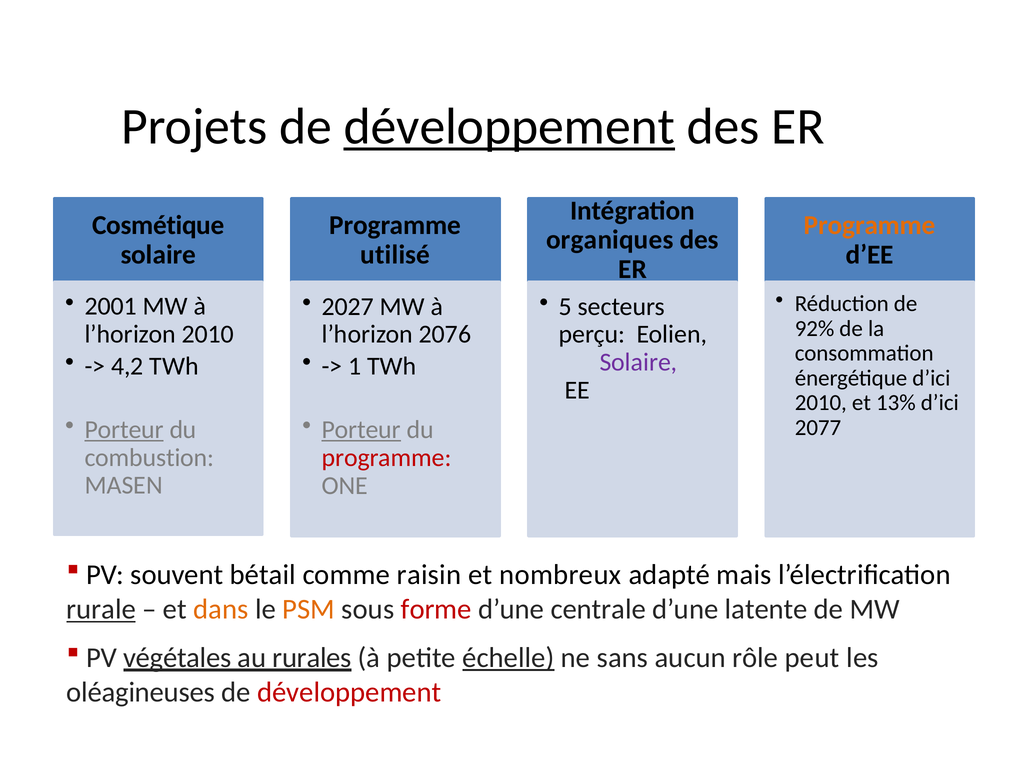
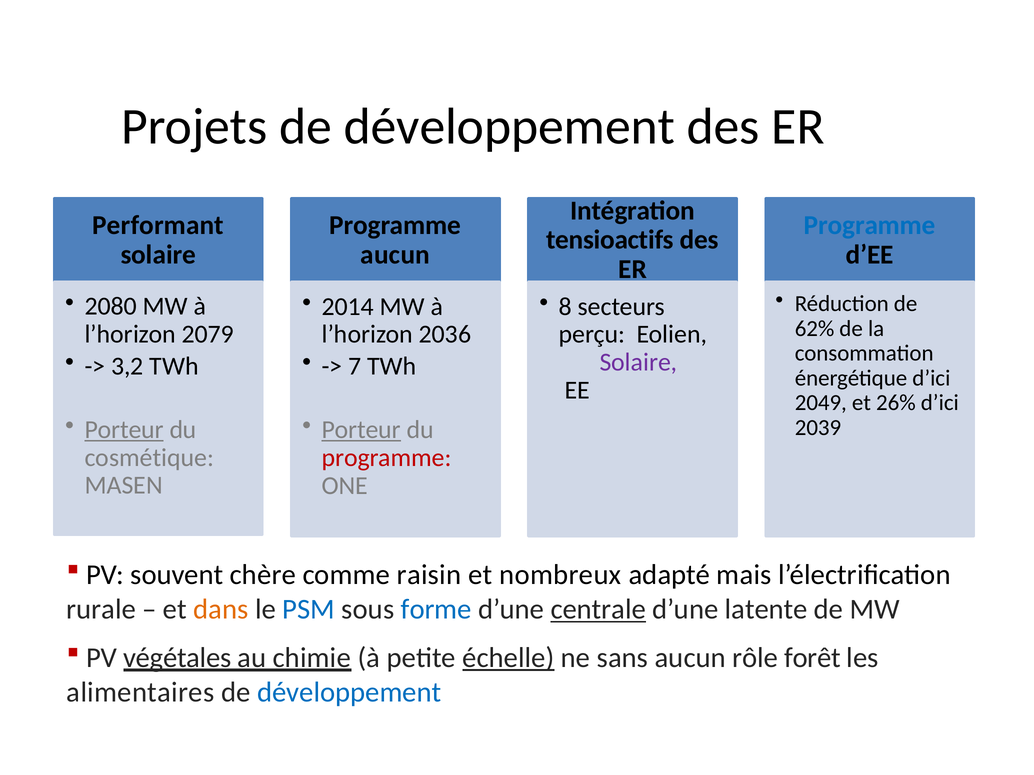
développement underline: present -> none (509, 127)
Cosmétique: Cosmétique -> Performant (158, 225)
Programme colour: orange -> blue (870, 225)
organiques: organiques -> tensioactifs (610, 240)
utilisé: utilisé -> aucun (395, 255)
2001: 2001 -> 2080 (111, 307)
2027: 2027 -> 2014 (348, 307)
5: 5 -> 8 (565, 307)
92%: 92% -> 62% (815, 329)
l’horizon 2010: 2010 -> 2079 (208, 335)
2076: 2076 -> 2036 (445, 335)
4,2: 4,2 -> 3,2 (127, 366)
1: 1 -> 7 (355, 366)
2010: 2010 -> 2049 (821, 403)
13%: 13% -> 26% (896, 403)
2077: 2077 -> 2039 (818, 428)
combustion: combustion -> cosmétique (149, 458)
bétail: bétail -> chère (263, 575)
rurale underline: present -> none (101, 610)
PSM colour: orange -> blue (309, 610)
forme colour: red -> blue (436, 610)
centrale underline: none -> present (598, 610)
rurales: rurales -> chimie (312, 658)
peut: peut -> forêt (812, 658)
oléagineuses: oléagineuses -> alimentaires (140, 693)
développement colour: red -> blue (349, 693)
